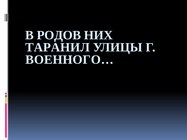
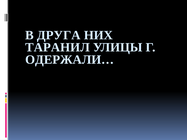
РОДОВ: РОДОВ -> ДРУГА (59, 35)
ВОЕННОГО…: ВОЕННОГО… -> ОДЕРЖАЛИ… (70, 60)
